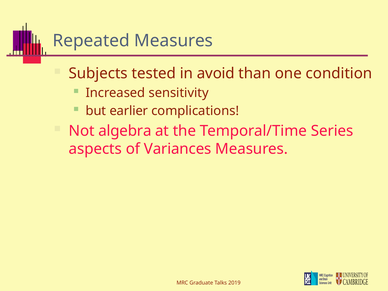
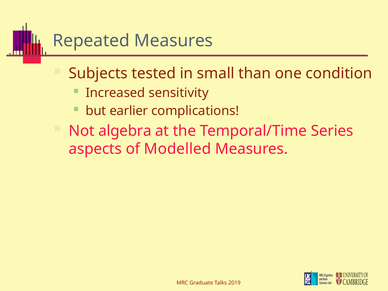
avoid: avoid -> small (216, 73)
Variances: Variances -> Modelled (178, 149)
